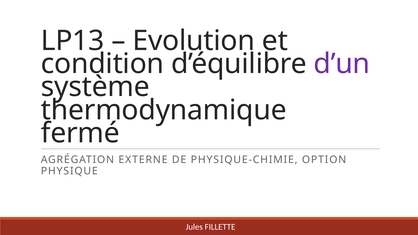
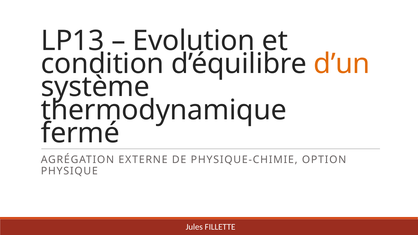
d’un colour: purple -> orange (342, 64)
